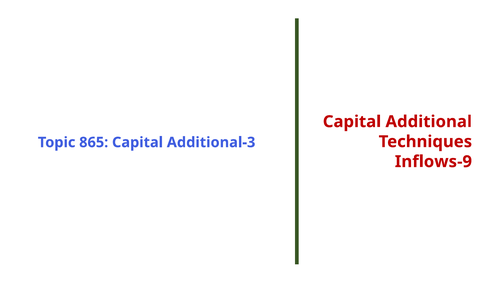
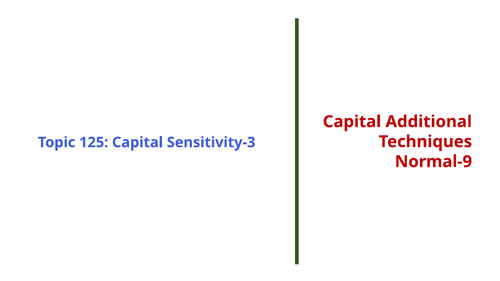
865: 865 -> 125 (94, 143)
Additional-3: Additional-3 -> Sensitivity-3 (211, 143)
Inflows-9: Inflows-9 -> Normal-9 (433, 162)
